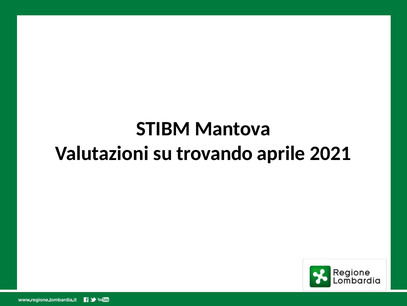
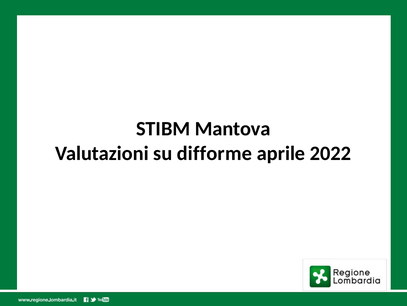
trovando: trovando -> difforme (214, 153)
2021: 2021 -> 2022 (330, 153)
